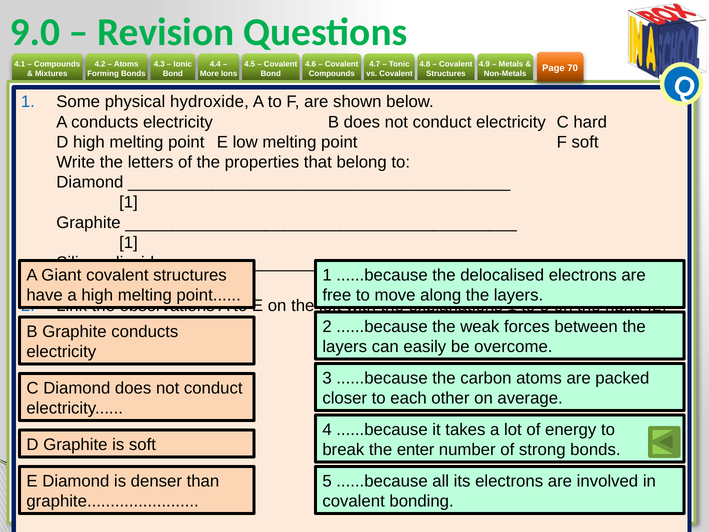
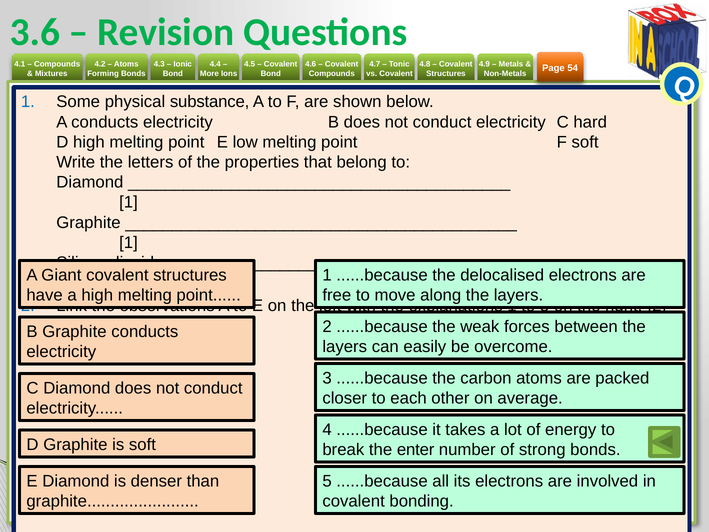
9.0: 9.0 -> 3.6 (35, 32)
70: 70 -> 54 (573, 68)
hydroxide: hydroxide -> substance (210, 102)
